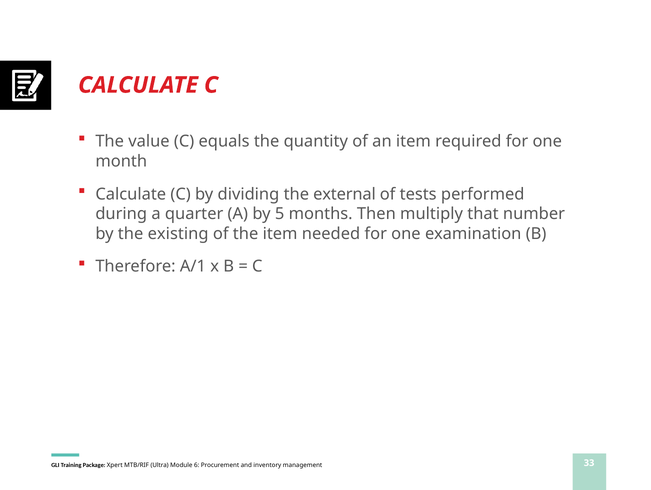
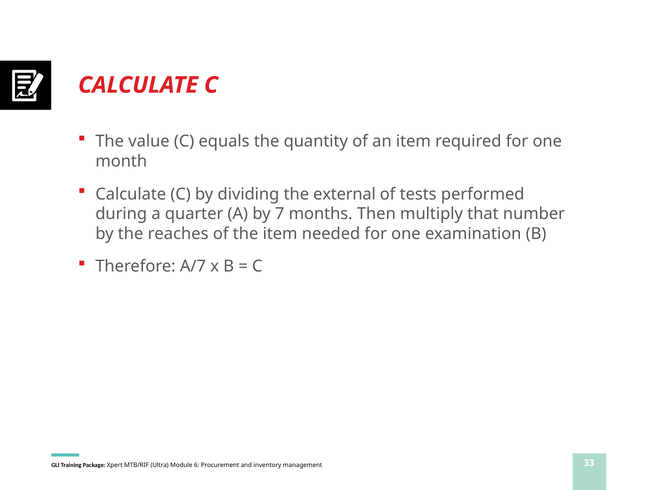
5: 5 -> 7 (280, 214)
existing: existing -> reaches (178, 234)
A/1: A/1 -> A/7 (193, 267)
